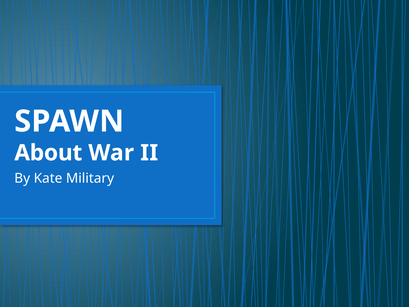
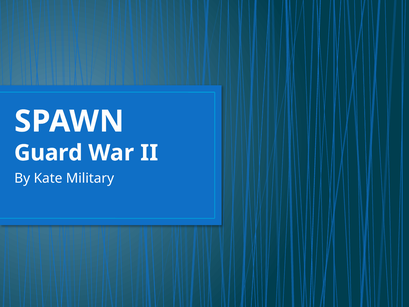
About: About -> Guard (48, 153)
